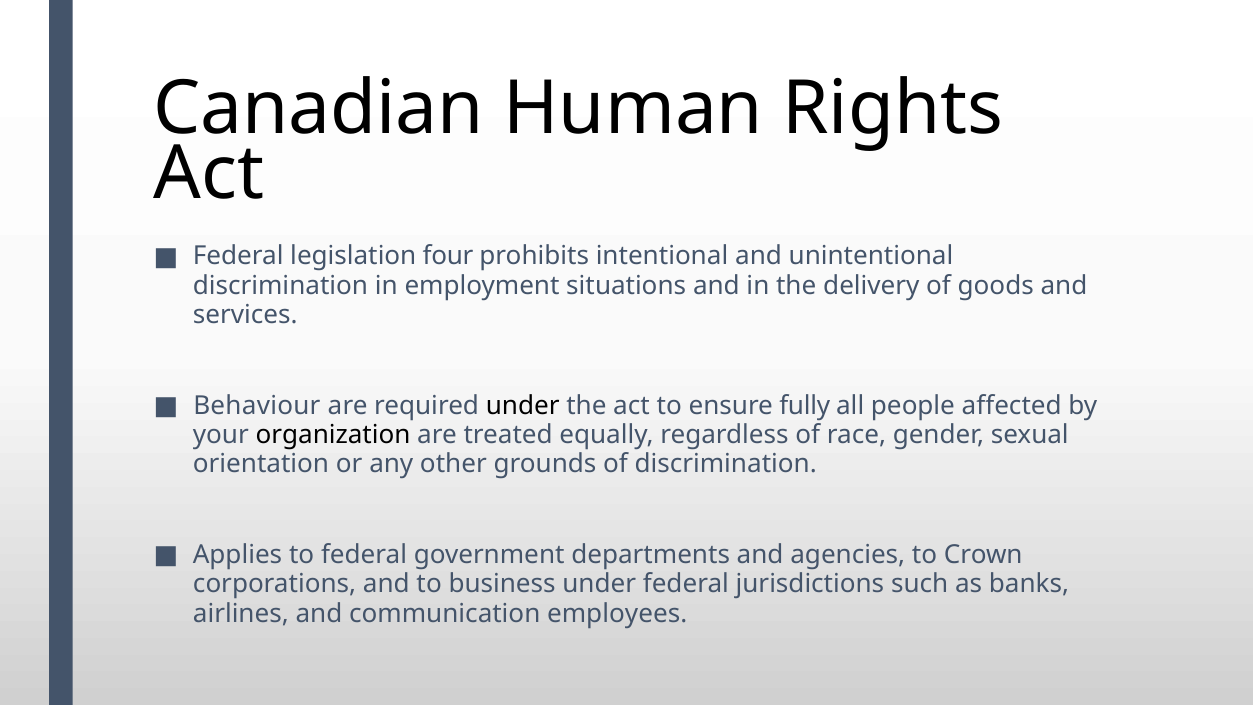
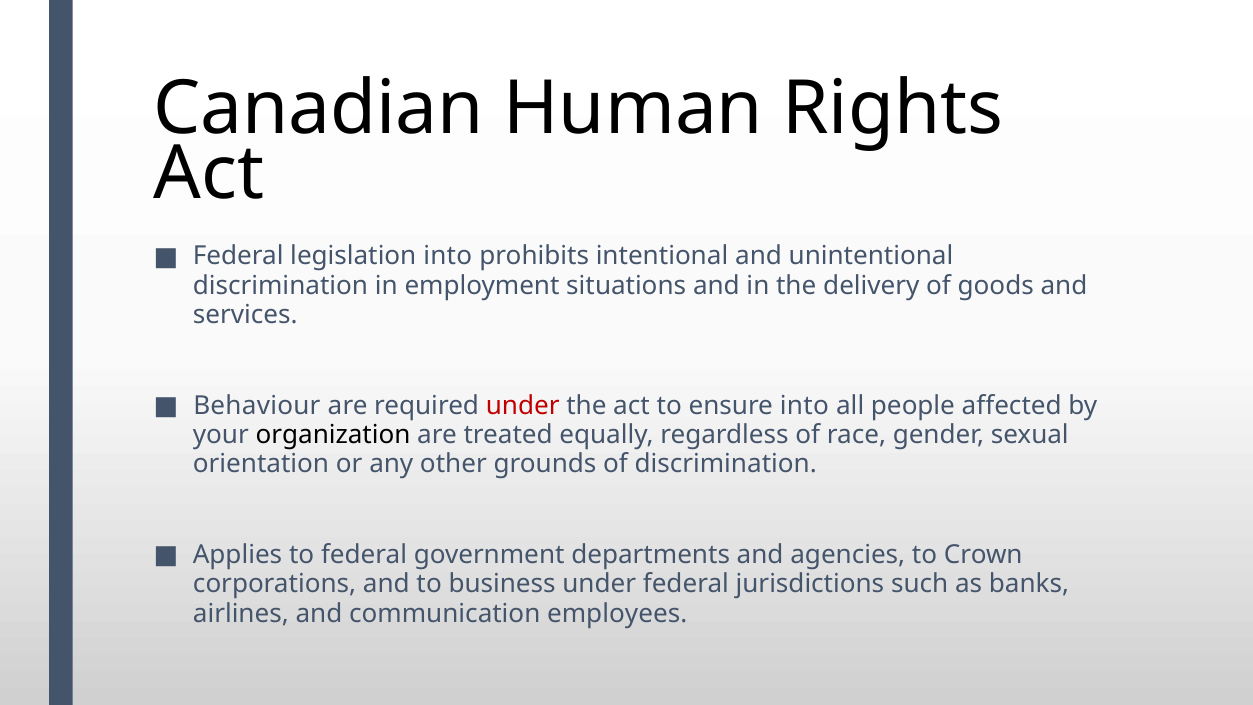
legislation four: four -> into (448, 256)
under colour: black -> red (523, 405)
ensure fully: fully -> into (804, 405)
